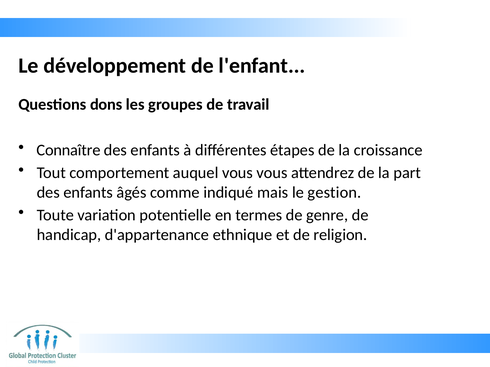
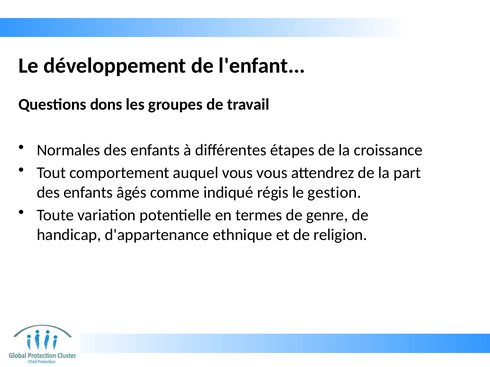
Connaître: Connaître -> Normales (68, 150)
mais: mais -> régis (273, 193)
